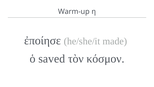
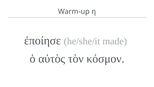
saved: saved -> αὐτὸς (52, 58)
